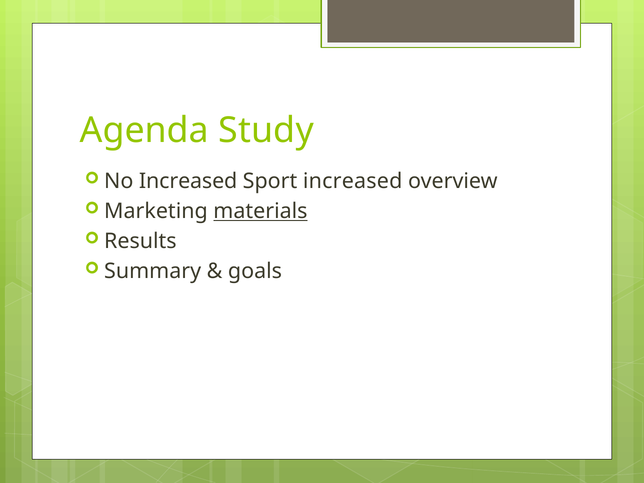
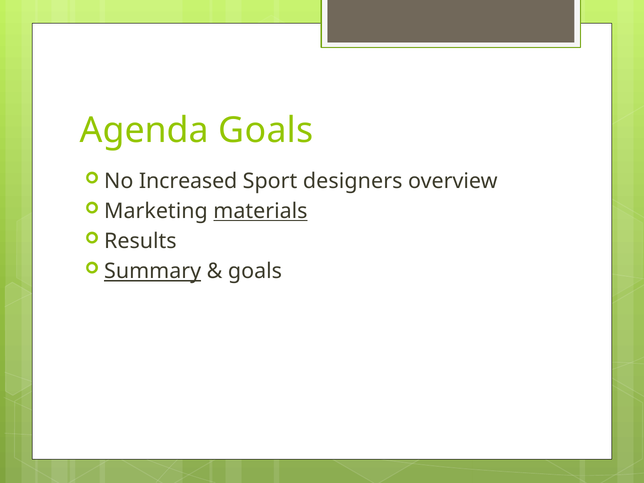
Agenda Study: Study -> Goals (266, 131)
Sport increased: increased -> designers (353, 181)
Summary underline: none -> present (153, 271)
